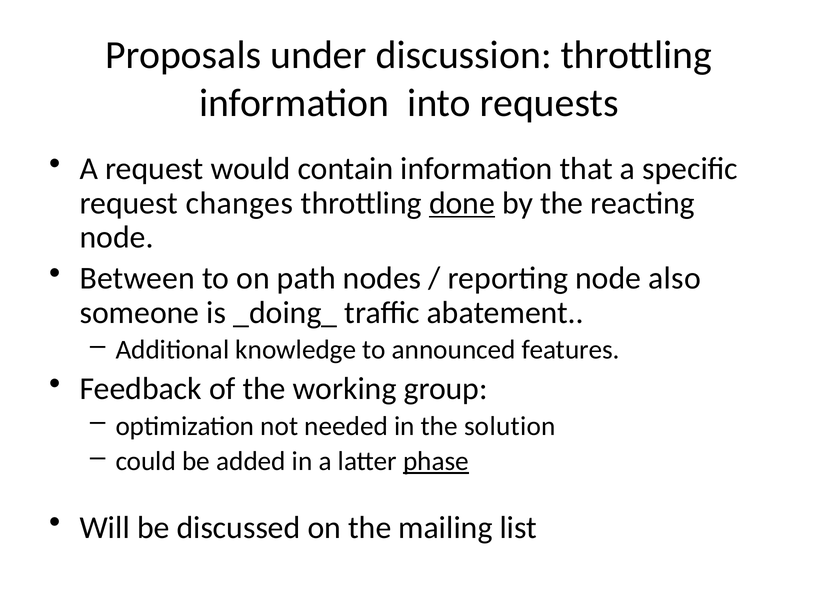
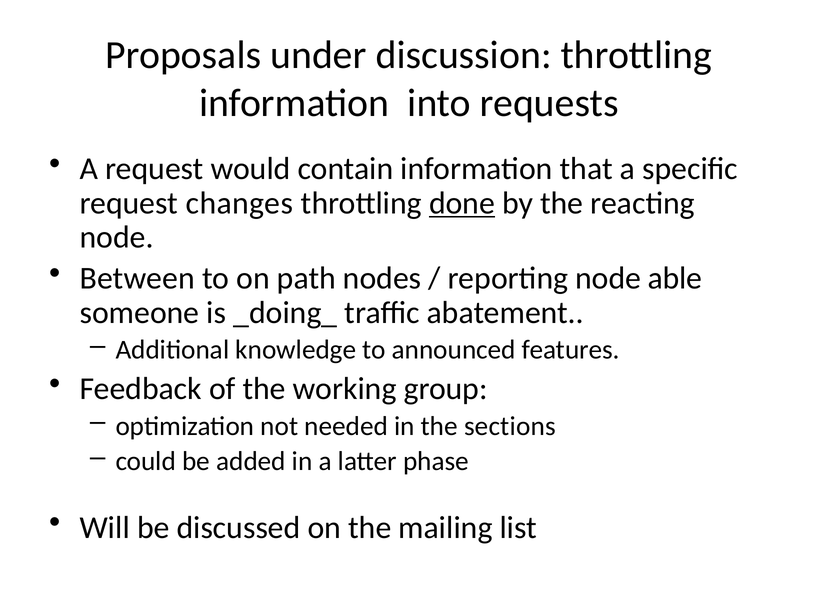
also: also -> able (675, 278)
solution: solution -> sections (510, 426)
phase underline: present -> none (436, 461)
